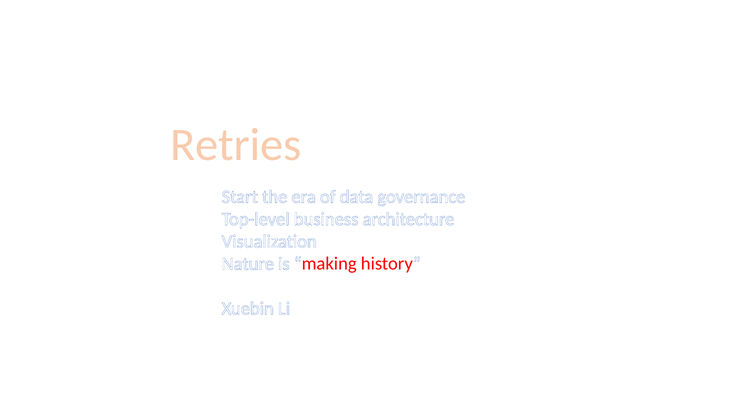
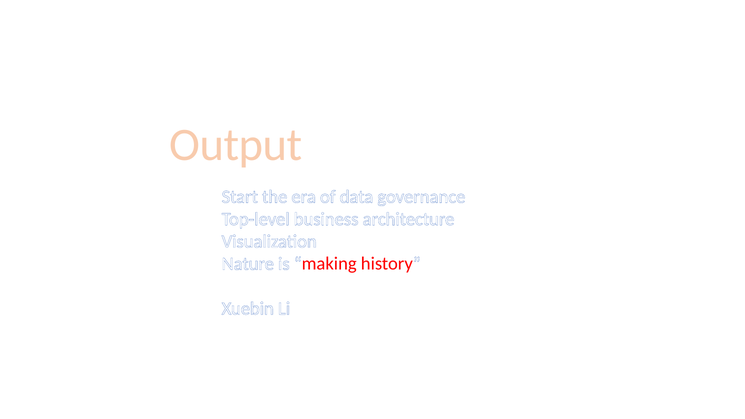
Retries: Retries -> Output (236, 145)
